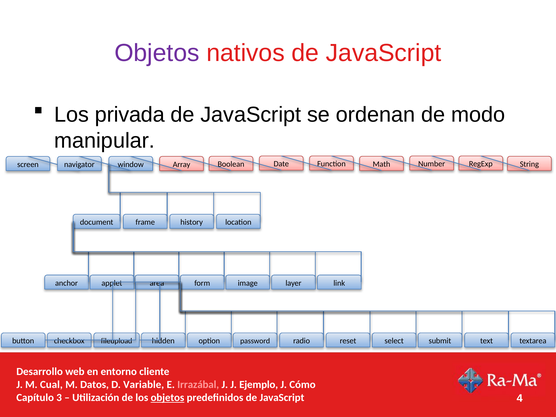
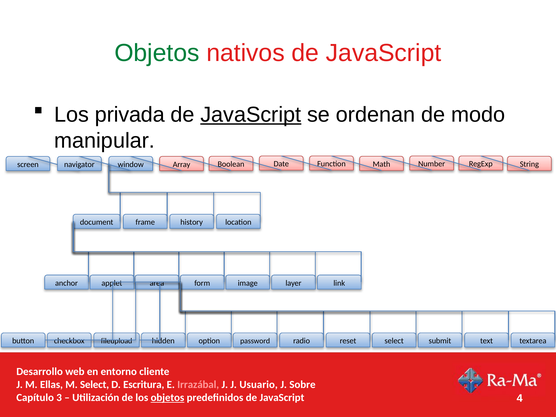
Objetos colour: purple -> green (157, 53)
JavaScript underline: none -> present (251, 115)
Cual: Cual -> Ellas (51, 385)
M Datos: Datos -> Select (95, 385)
Variable: Variable -> Escritura (144, 385)
Ejemplo: Ejemplo -> Usuario (259, 385)
Cómo: Cómo -> Sobre (302, 385)
